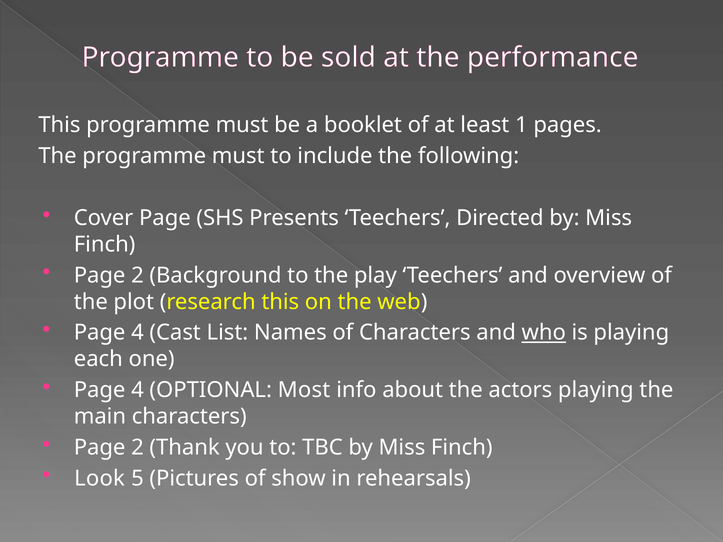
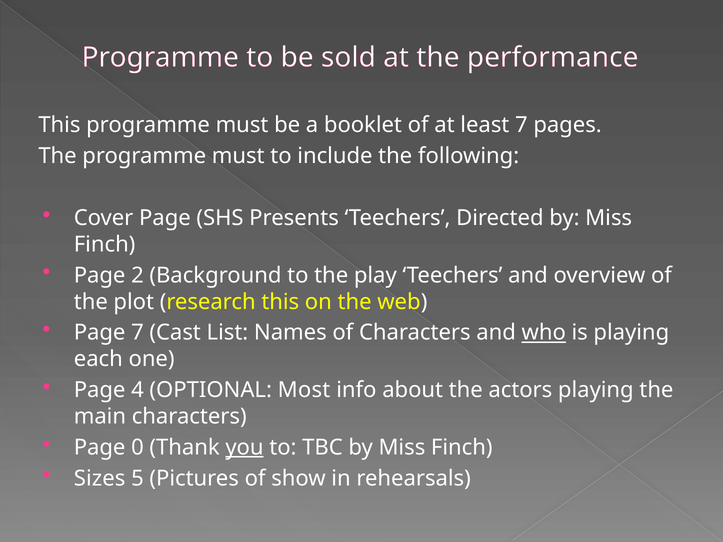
least 1: 1 -> 7 (521, 125)
4: 4 -> 7 (137, 333)
2: 2 -> 0 (137, 448)
you underline: none -> present (244, 448)
Look: Look -> Sizes (100, 479)
